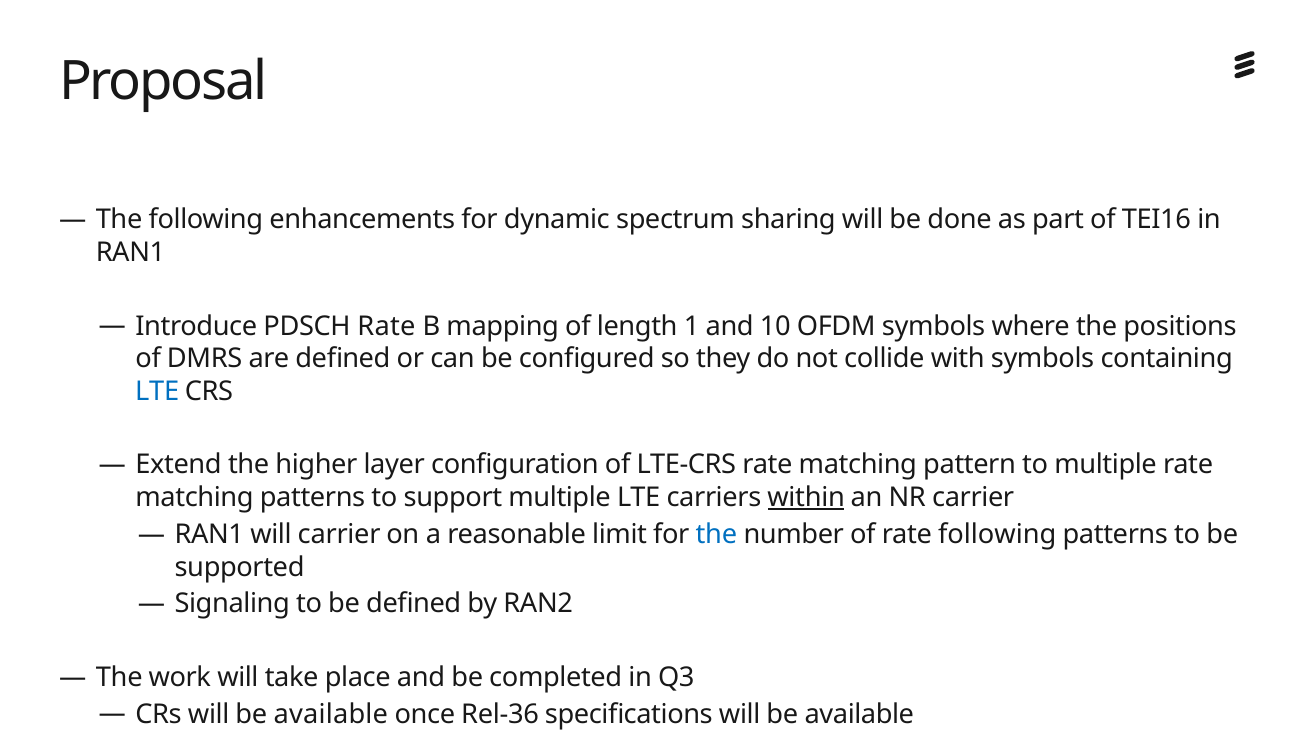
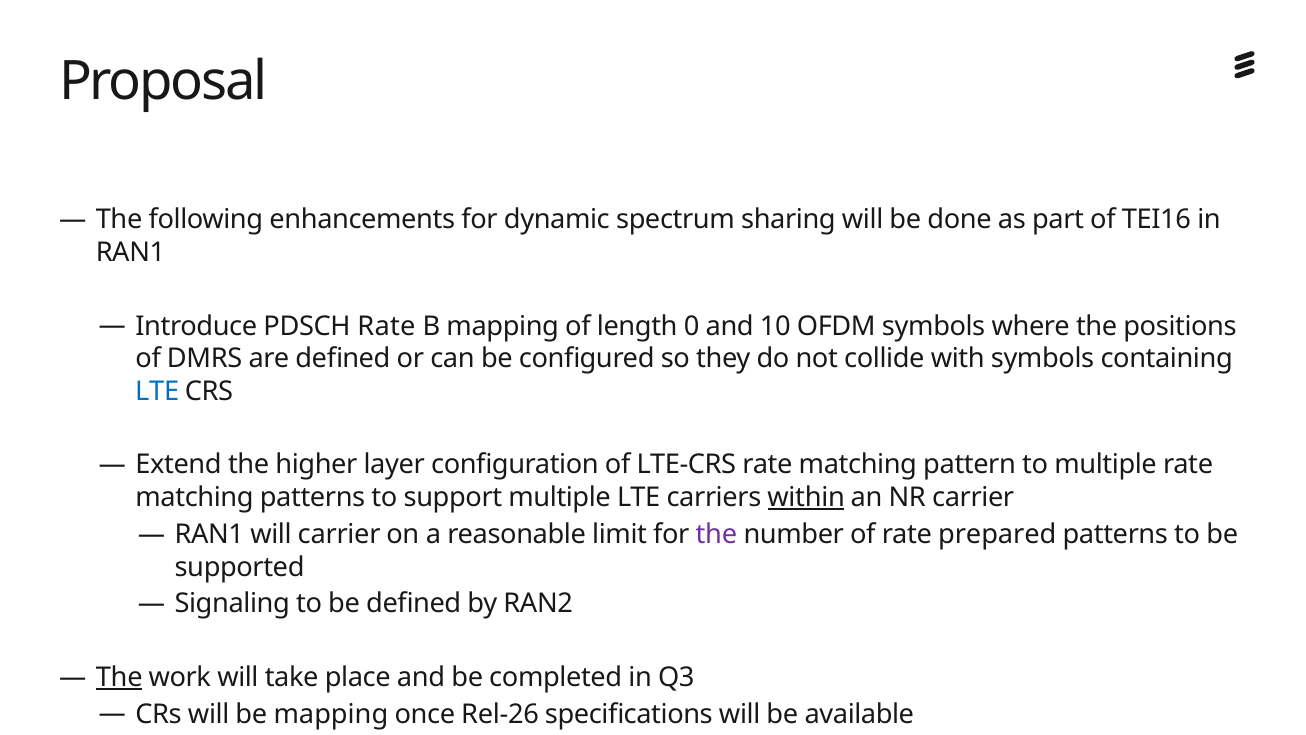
1: 1 -> 0 (692, 326)
the colour: blue -> purple (716, 534)
rate following: following -> prepared (997, 534)
The underline: none -> present (119, 677)
available: available -> mapping (331, 714)
Rel-36: Rel-36 -> Rel-26 (500, 714)
